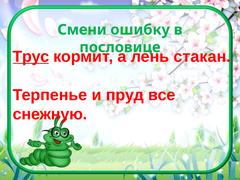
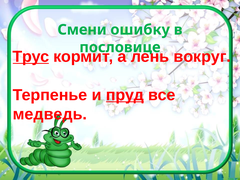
стакан: стакан -> вокруг (202, 57)
пруд underline: none -> present (125, 95)
снежную: снежную -> медведь (50, 114)
